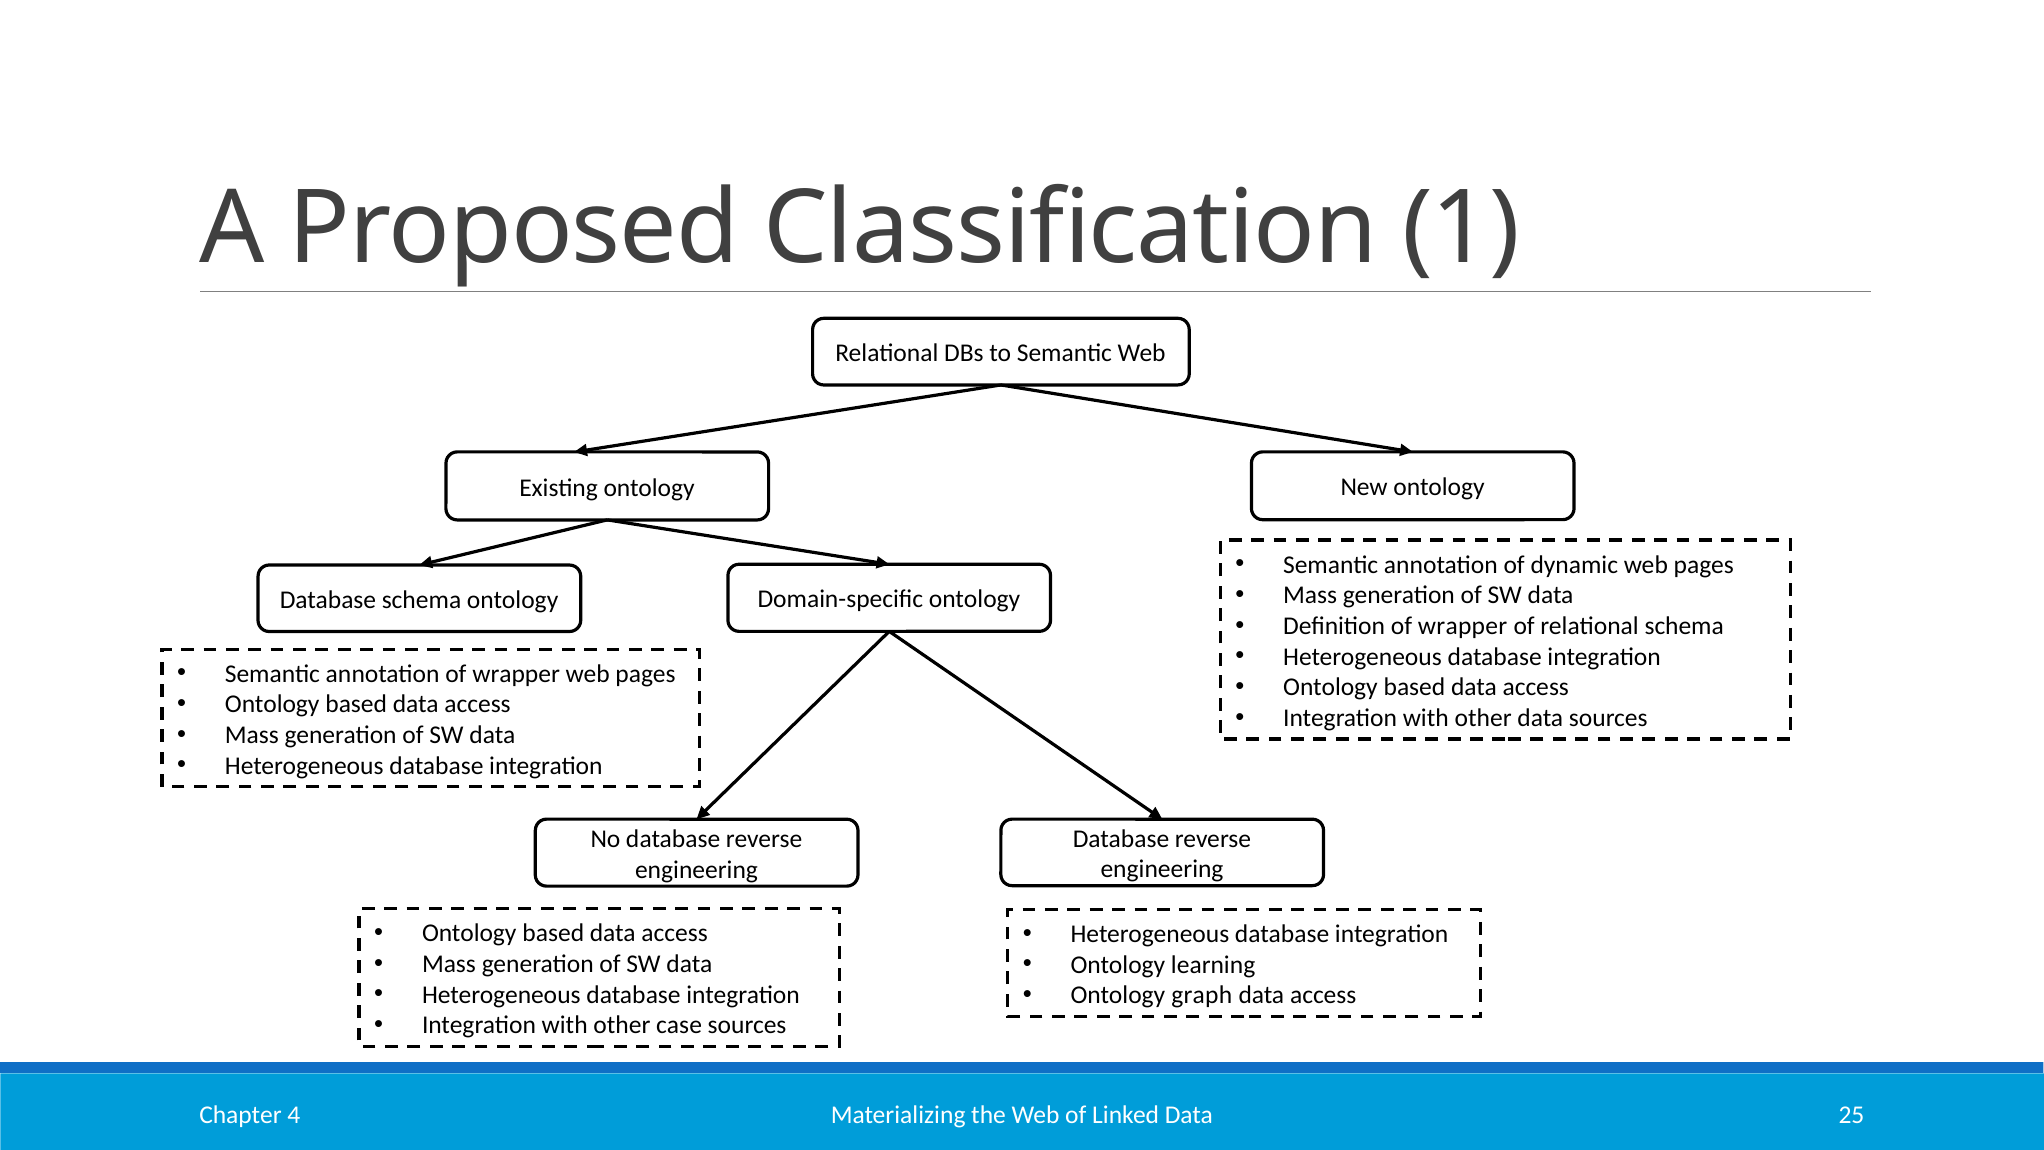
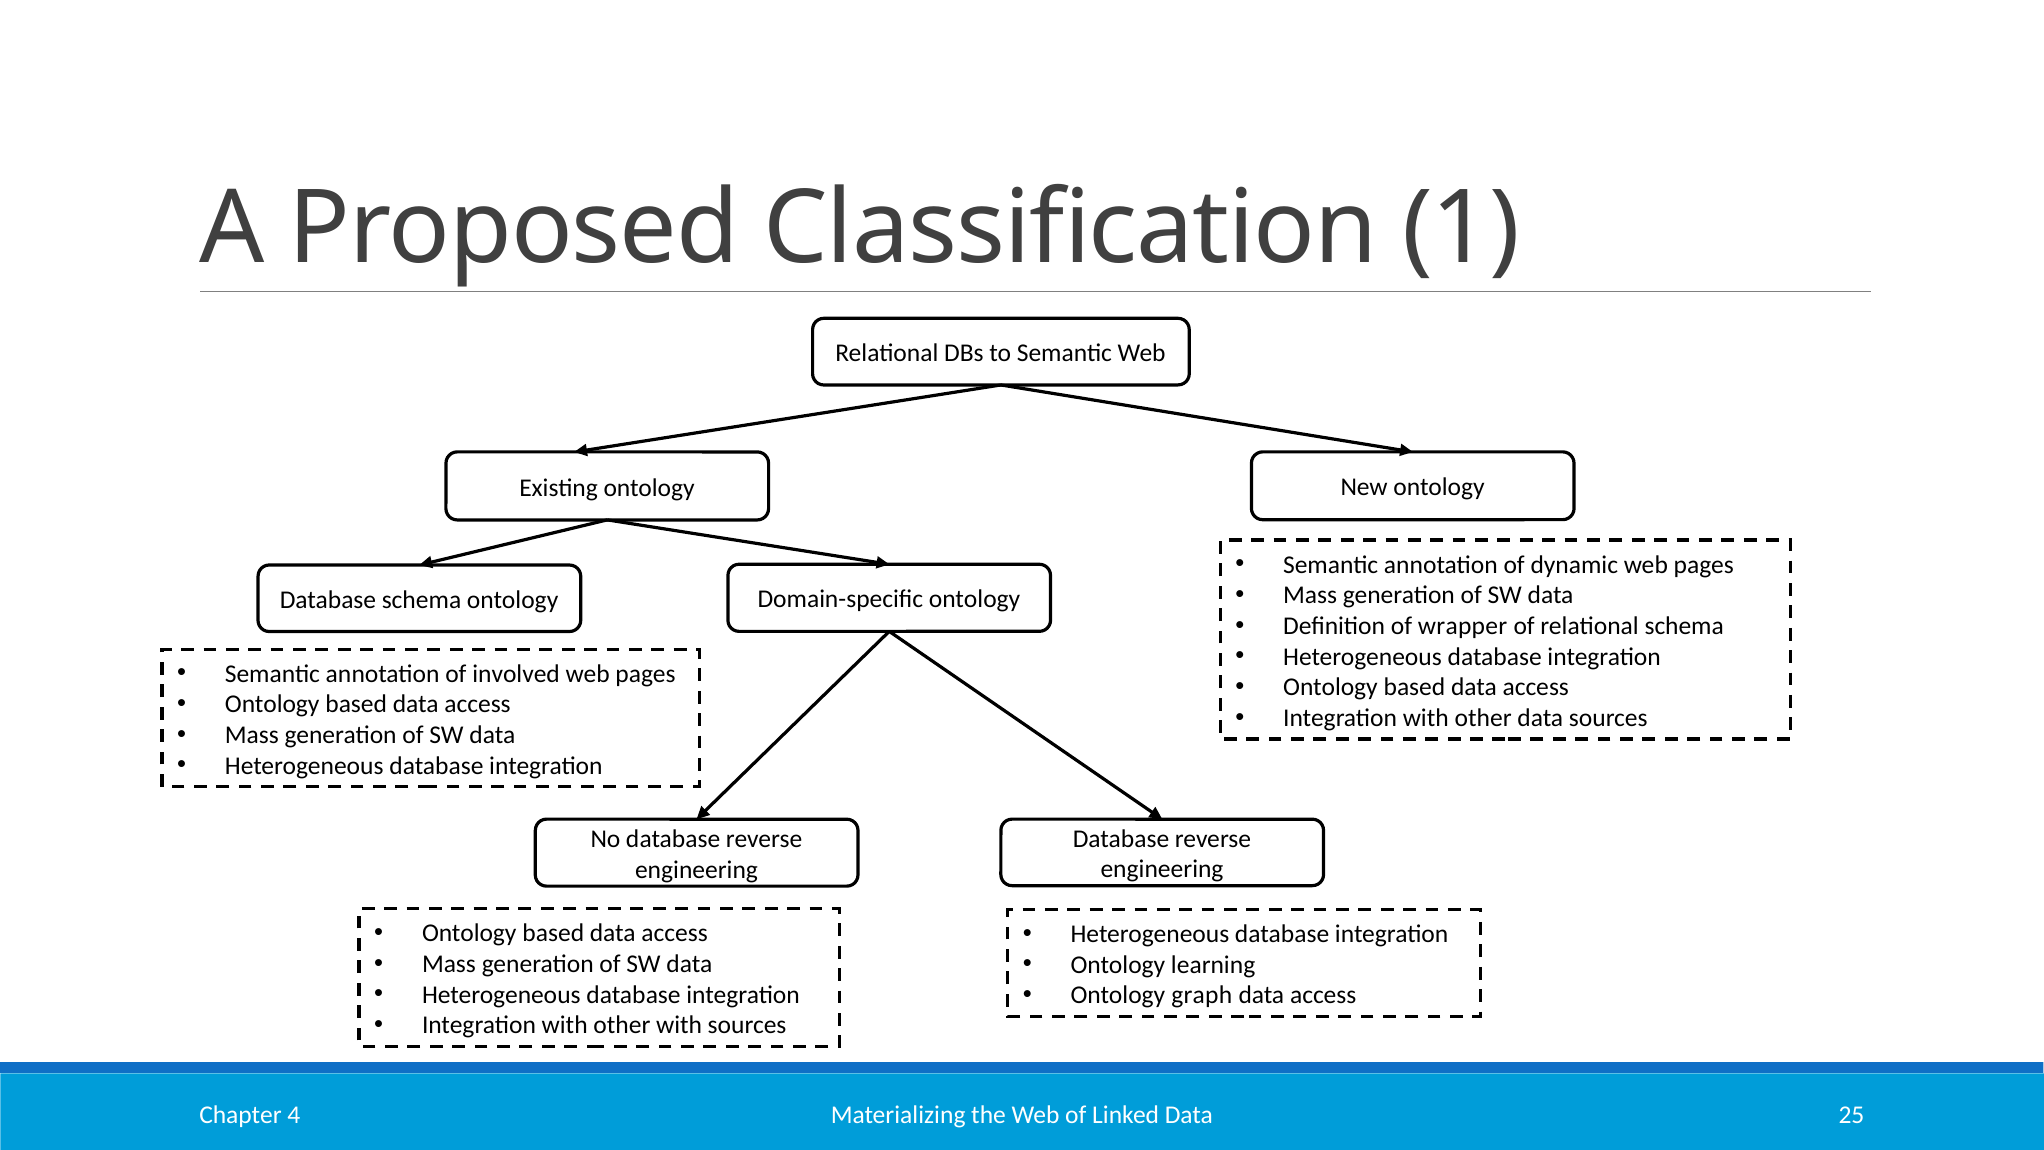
annotation of wrapper: wrapper -> involved (516, 674)
other case: case -> with (679, 1025)
